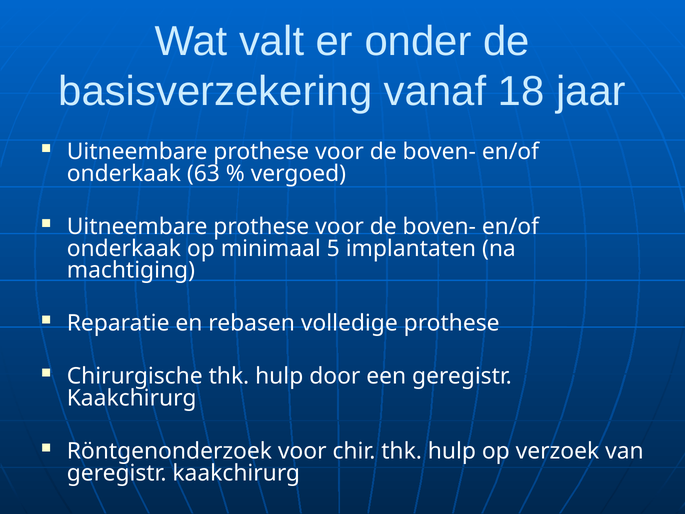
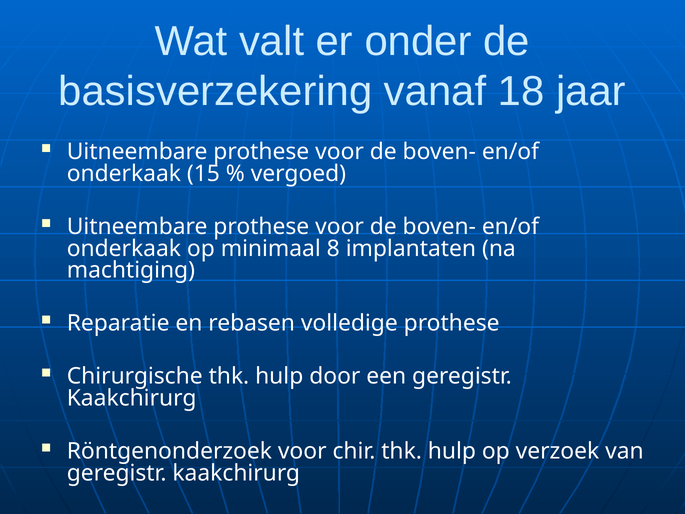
63: 63 -> 15 (203, 174)
5: 5 -> 8 (333, 248)
